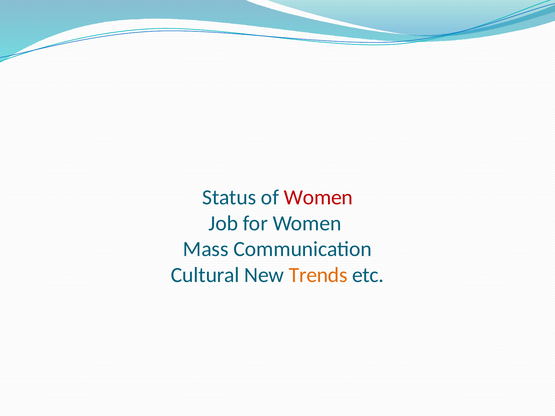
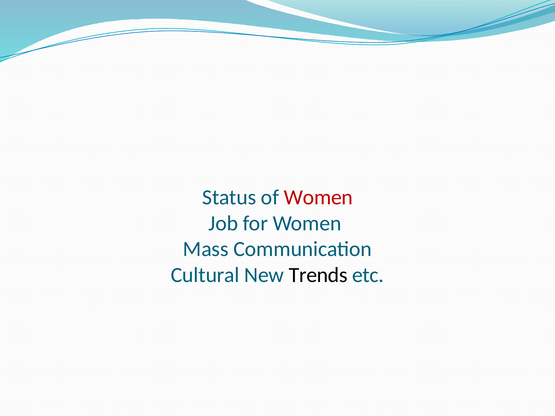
Trends colour: orange -> black (318, 275)
